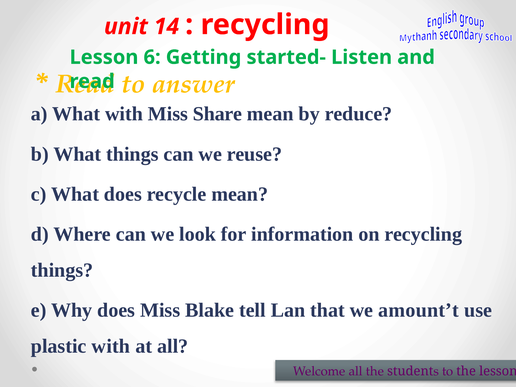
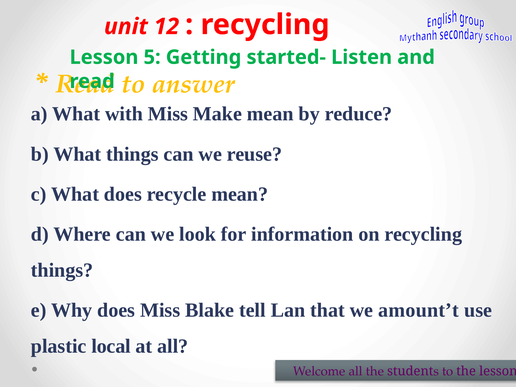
14: 14 -> 12 (167, 27)
6: 6 -> 5 (152, 57)
Share: Share -> Make (217, 114)
plastic with: with -> local (111, 346)
